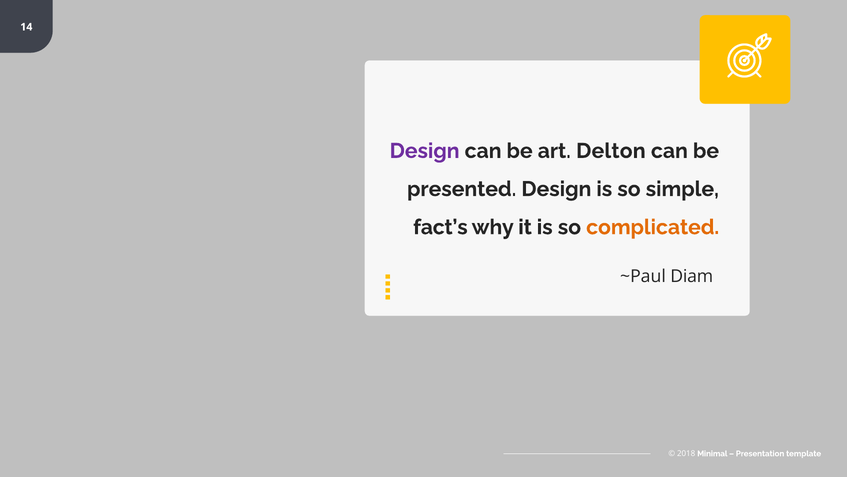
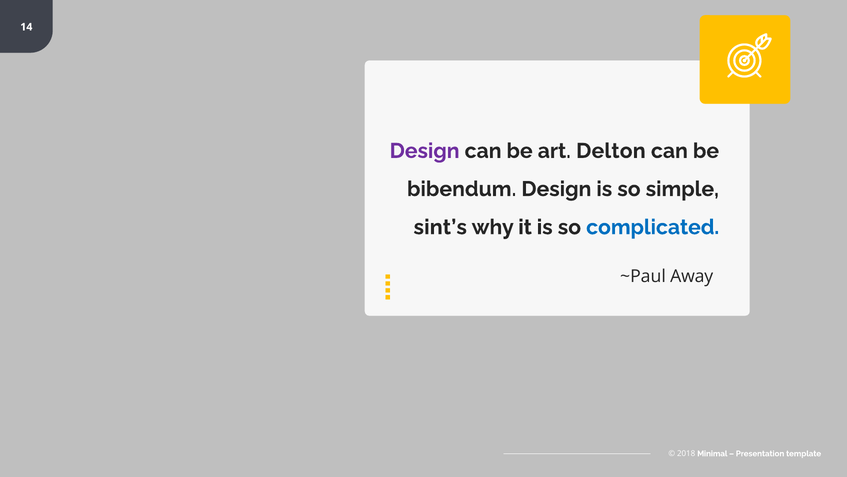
presented: presented -> bibendum (462, 189)
fact’s: fact’s -> sint’s (440, 227)
complicated colour: orange -> blue (653, 227)
Diam: Diam -> Away (692, 276)
